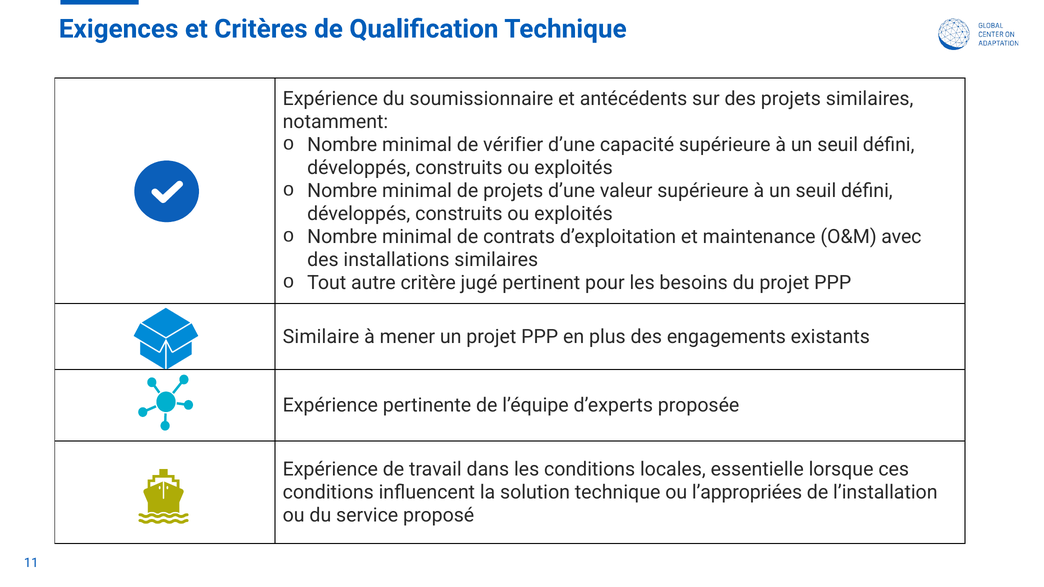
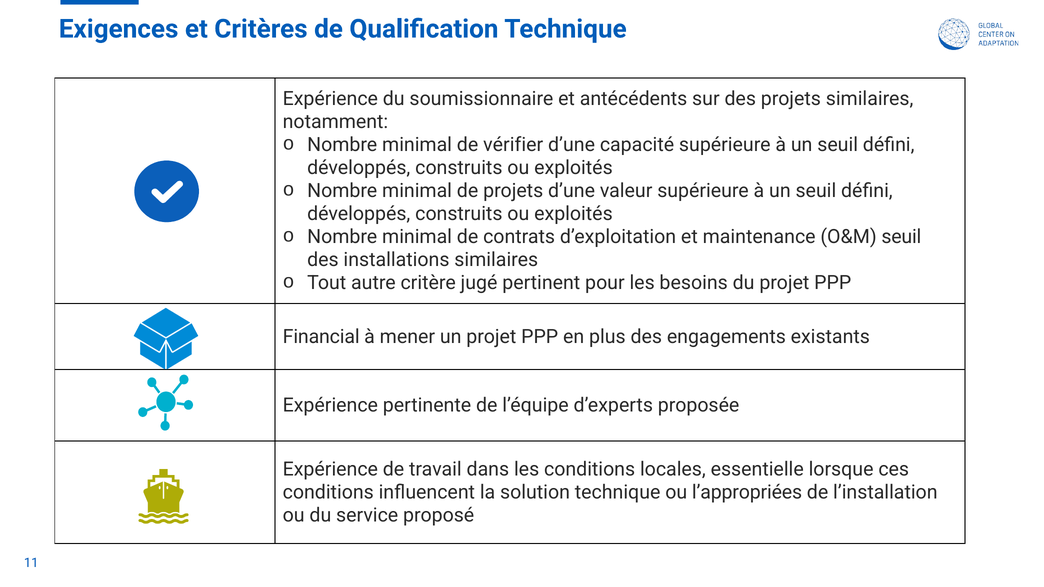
O&M avec: avec -> seuil (901, 237)
Similaire: Similaire -> Financial (321, 337)
